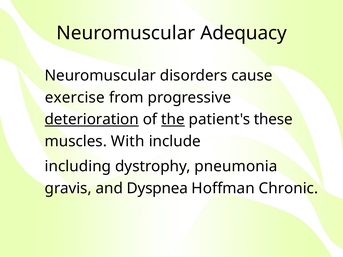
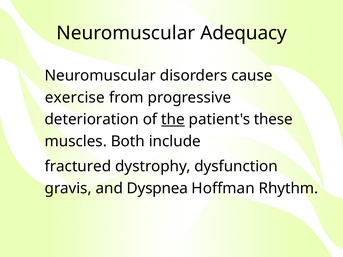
deterioration underline: present -> none (92, 120)
With: With -> Both (128, 141)
including: including -> fractured (78, 166)
pneumonia: pneumonia -> dysfunction (236, 166)
Chronic: Chronic -> Rhythm (288, 188)
